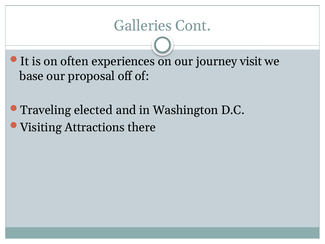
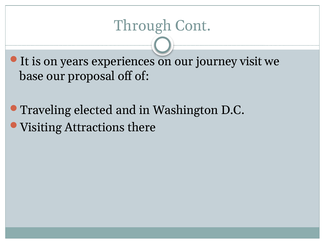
Galleries: Galleries -> Through (143, 26)
often: often -> years (75, 61)
